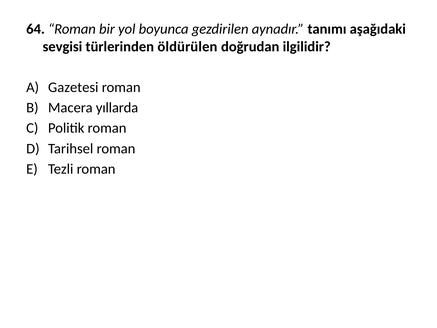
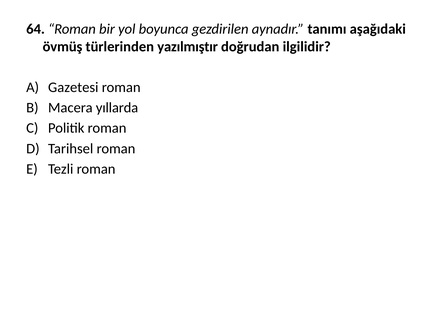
sevgisi: sevgisi -> övmüş (62, 46)
öldürülen: öldürülen -> yazılmıştır (188, 46)
